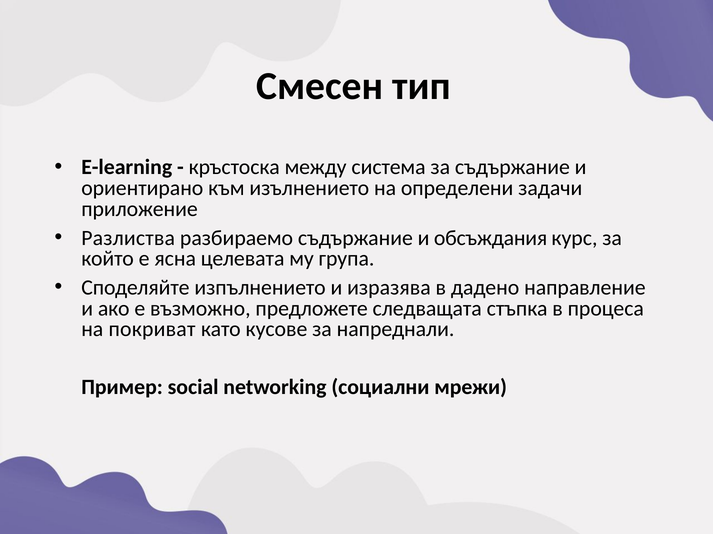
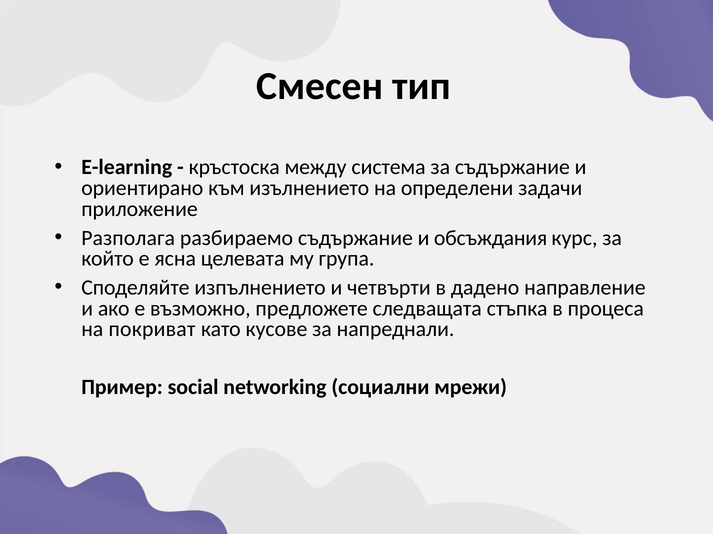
Разлиства: Разлиства -> Разполага (128, 238)
изразява: изразява -> четвърти (389, 288)
